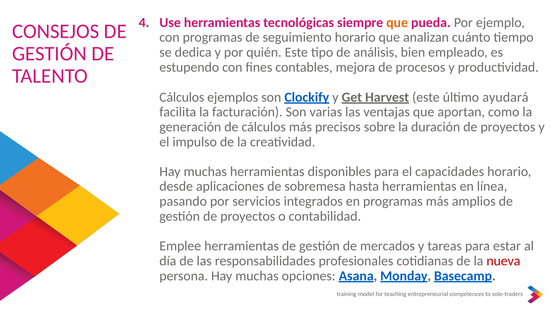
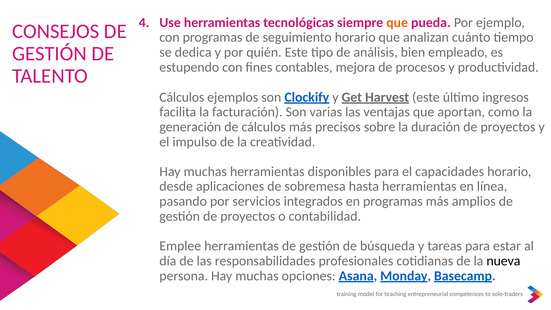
ayudará: ayudará -> ingresos (505, 97)
mercados: mercados -> búsqueda (388, 246)
nueva colour: red -> black (503, 261)
